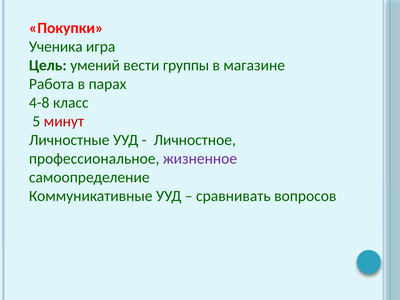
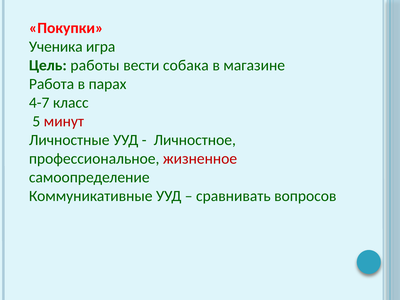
умений: умений -> работы (95, 65)
группы: группы -> собака (186, 65)
4-8: 4-8 -> 4-7 (39, 103)
жизненное colour: purple -> red (200, 159)
